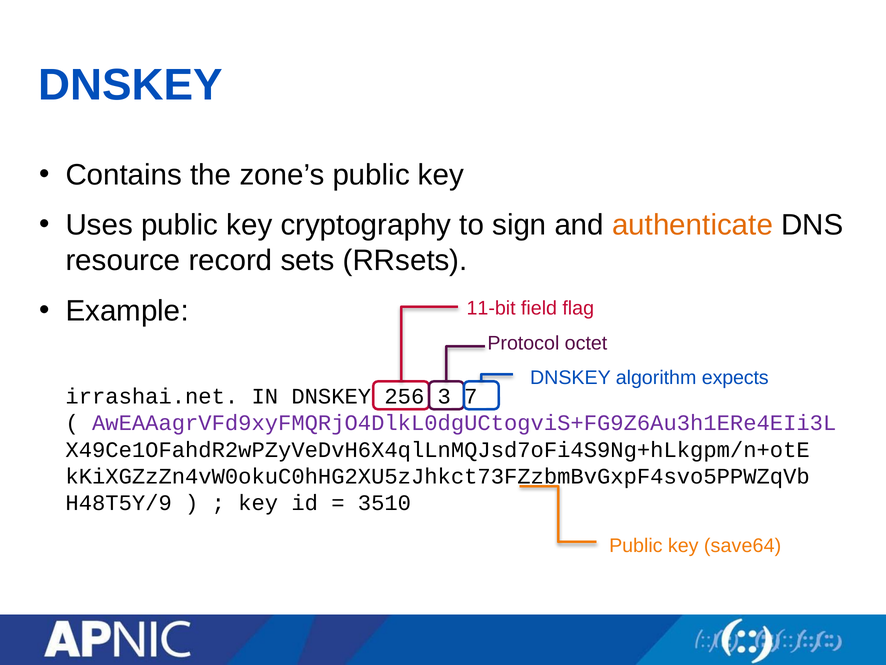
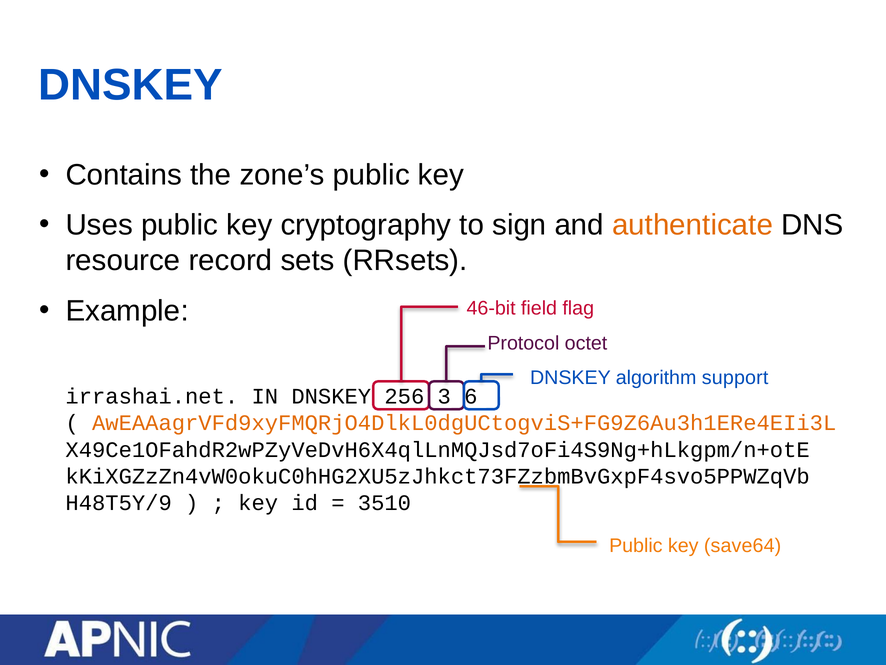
11-bit: 11-bit -> 46-bit (491, 308)
expects: expects -> support (735, 378)
7: 7 -> 6 (471, 396)
AwEAAagrVFd9xyFMQRjO4DlkL0dgUCtogviS+FG9Z6Au3h1ERe4EIi3L colour: purple -> orange (464, 423)
